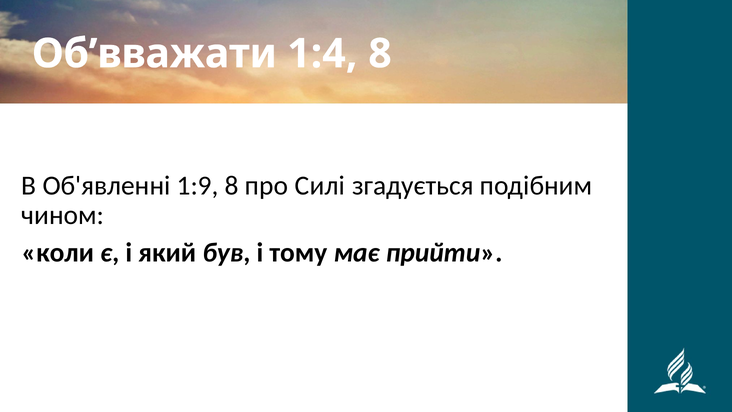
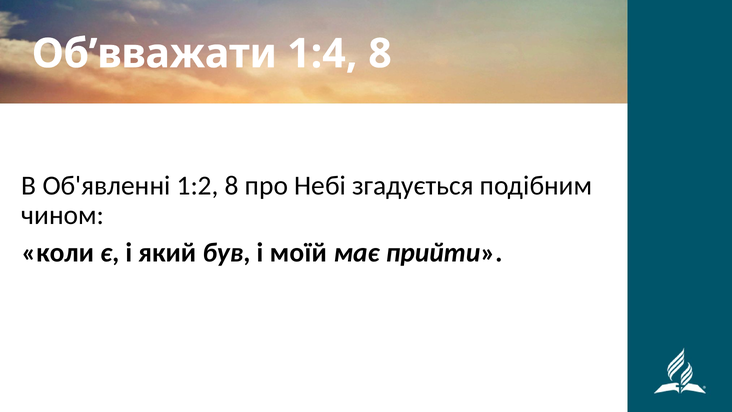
1:9: 1:9 -> 1:2 (198, 185)
Силі: Силі -> Небі (320, 185)
тому: тому -> моїй (298, 252)
